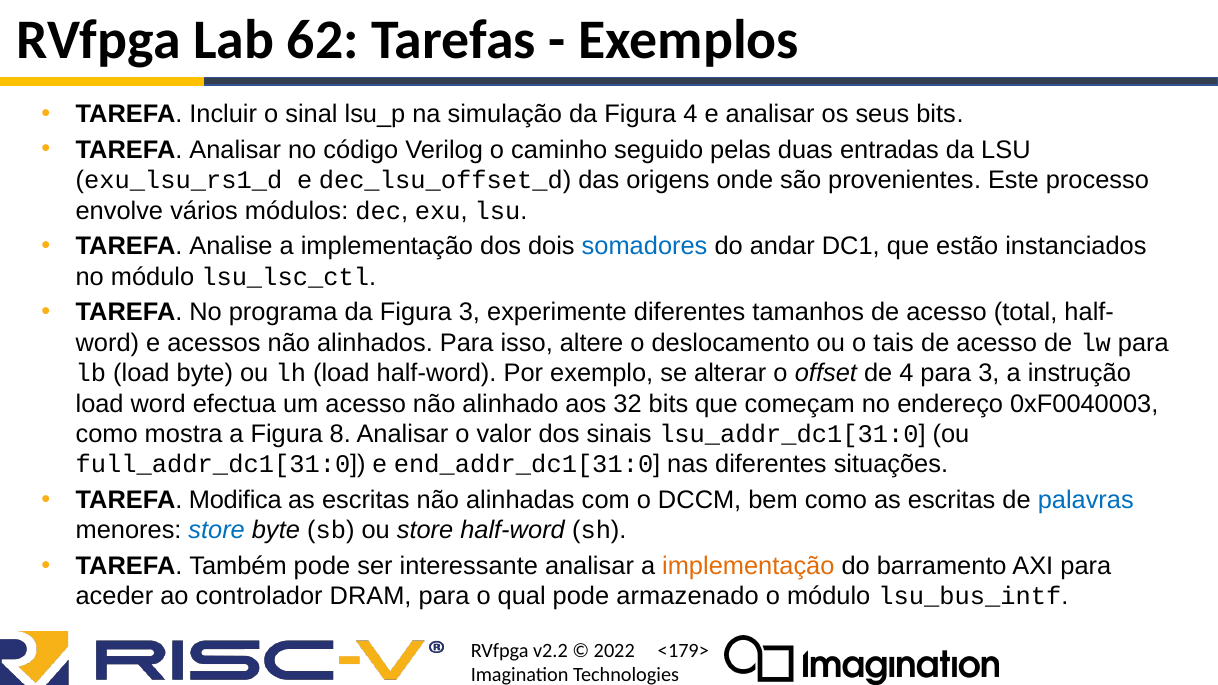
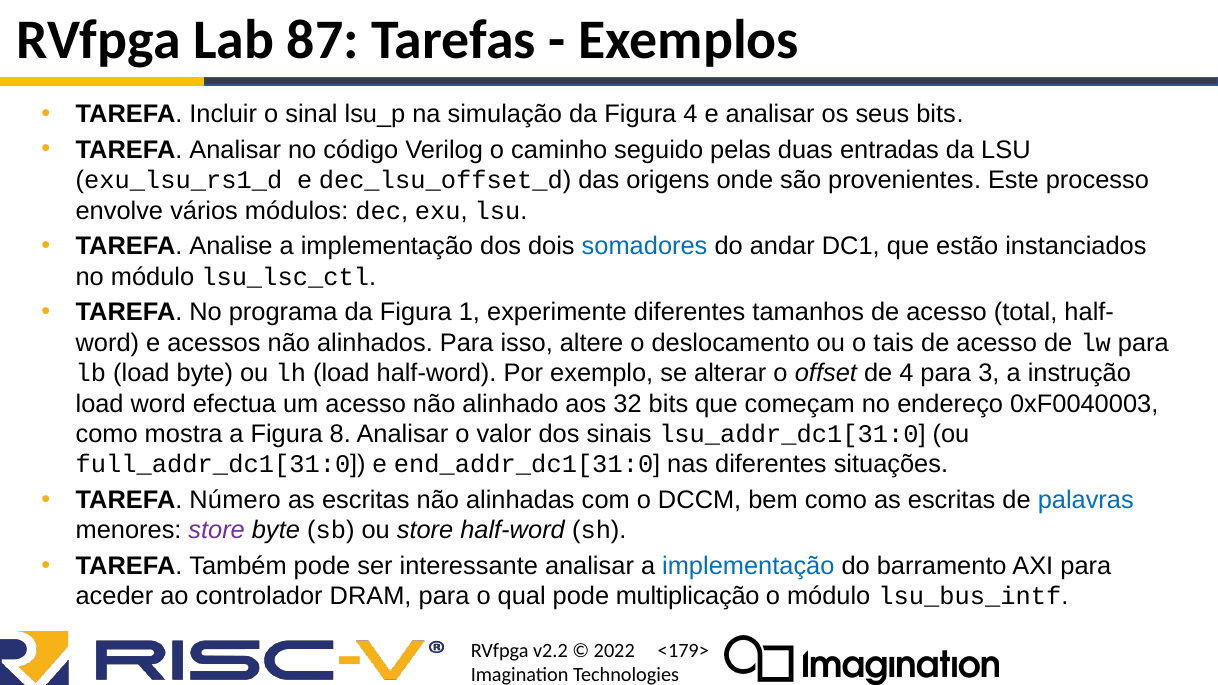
62: 62 -> 87 (323, 40)
Figura 3: 3 -> 1 (469, 312)
Modifica: Modifica -> Número (235, 500)
store colour: blue -> purple (217, 531)
implementação colour: orange -> blue (748, 566)
armazenado: armazenado -> multiplicação (688, 597)
